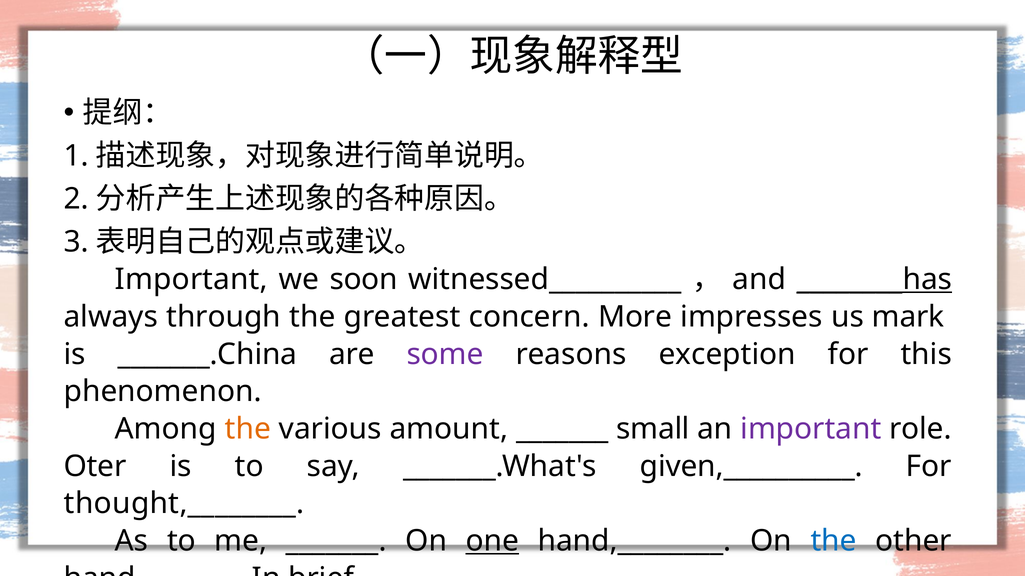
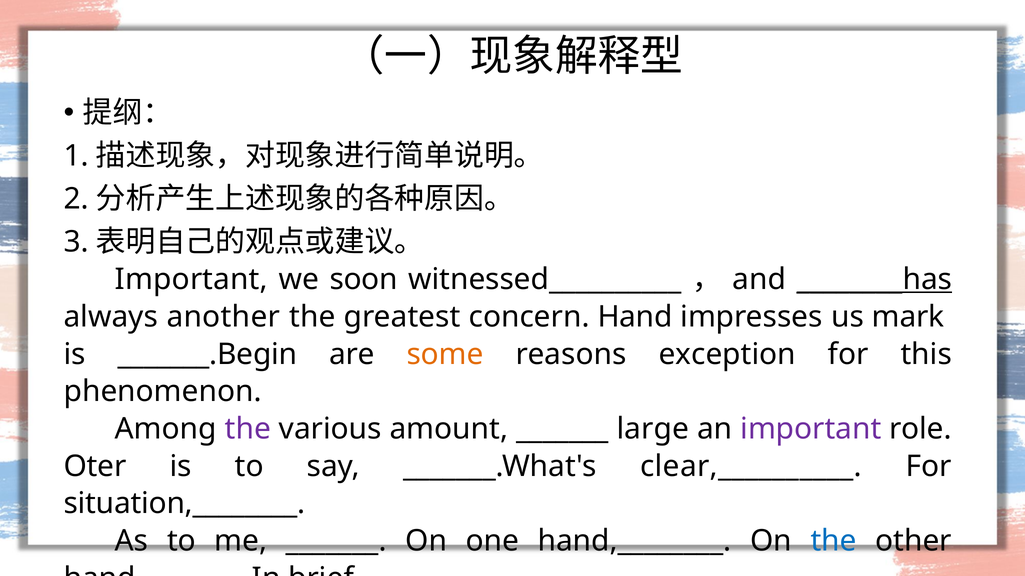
through: through -> another (223, 317)
More: More -> Hand (635, 317)
_______.China: _______.China -> _______.Begin (208, 354)
some colour: purple -> orange (445, 354)
the colour: orange -> purple (248, 429)
small: small -> large (653, 429)
given,__________: given,__________ -> clear,__________ (751, 467)
thought,________: thought,________ -> situation,________ (185, 504)
one underline: present -> none (492, 541)
